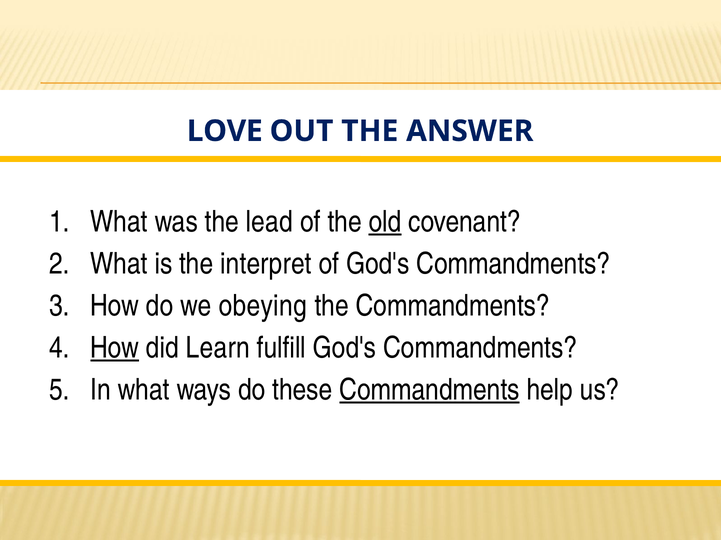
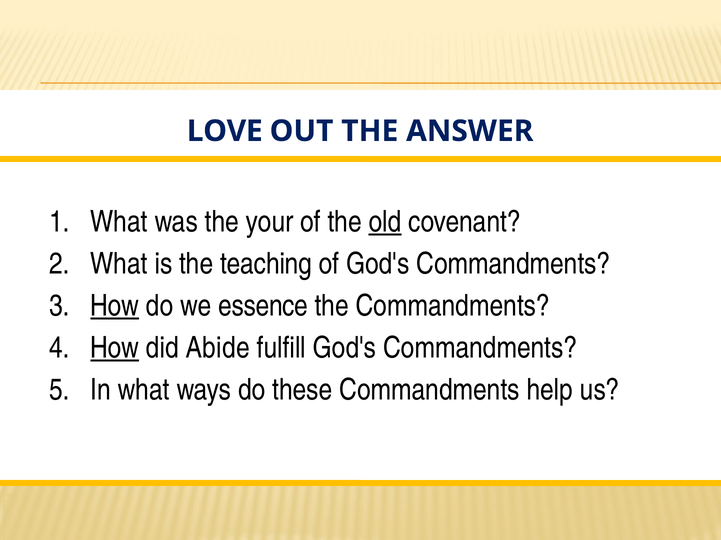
lead: lead -> your (270, 222)
interpret: interpret -> teaching (266, 264)
How underline: none -> present (115, 306)
obeying: obeying -> essence (263, 306)
Learn: Learn -> Abide (218, 348)
Commandments underline: present -> none (430, 390)
